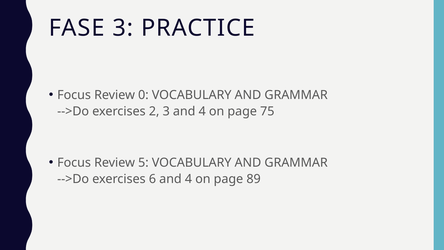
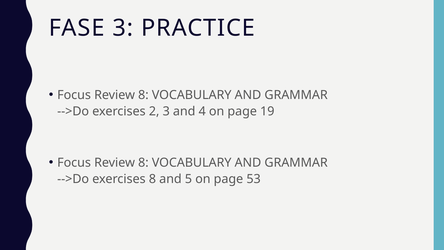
0: 0 -> 8 (143, 95)
75: 75 -> 19 (267, 111)
5: 5 -> 8 (143, 162)
exercises 6: 6 -> 8 (152, 179)
4: 4 -> 5 (188, 179)
89: 89 -> 53 (254, 179)
